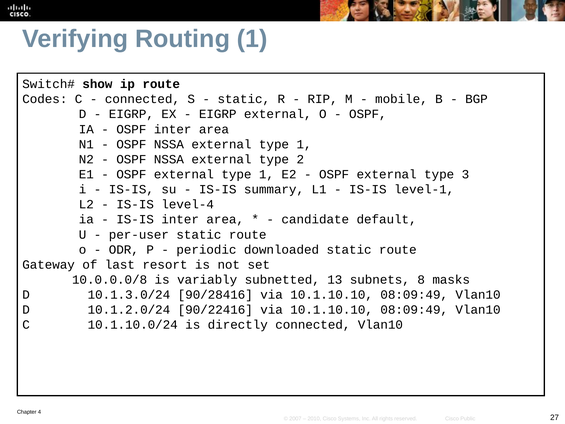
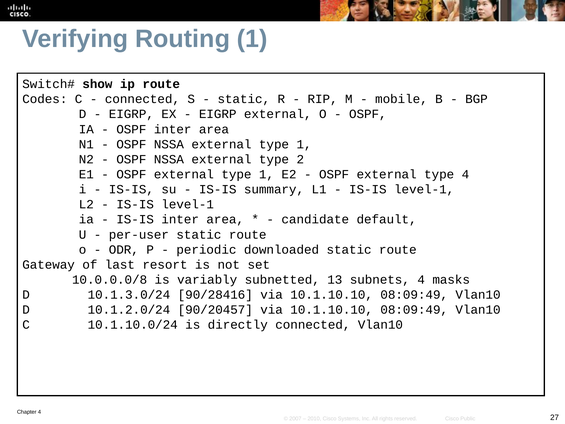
type 3: 3 -> 4 (465, 174)
level-4: level-4 -> level-1 (188, 204)
subnets 8: 8 -> 4 (421, 280)
90/22416: 90/22416 -> 90/20457 (215, 310)
